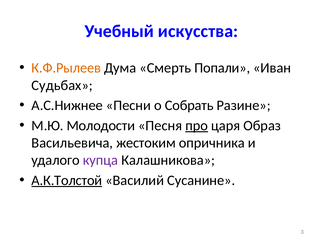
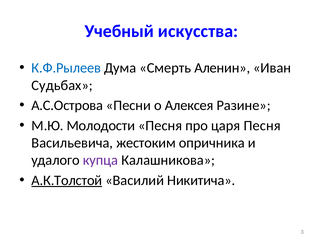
К.Ф.Рылеев colour: orange -> blue (66, 68)
Попали: Попали -> Аленин (222, 68)
А.С.Нижнее: А.С.Нижнее -> А.С.Острова (67, 105)
Собрать: Собрать -> Алексея (189, 105)
про underline: present -> none (197, 125)
царя Образ: Образ -> Песня (262, 125)
Сусанине: Сусанине -> Никитича (201, 180)
